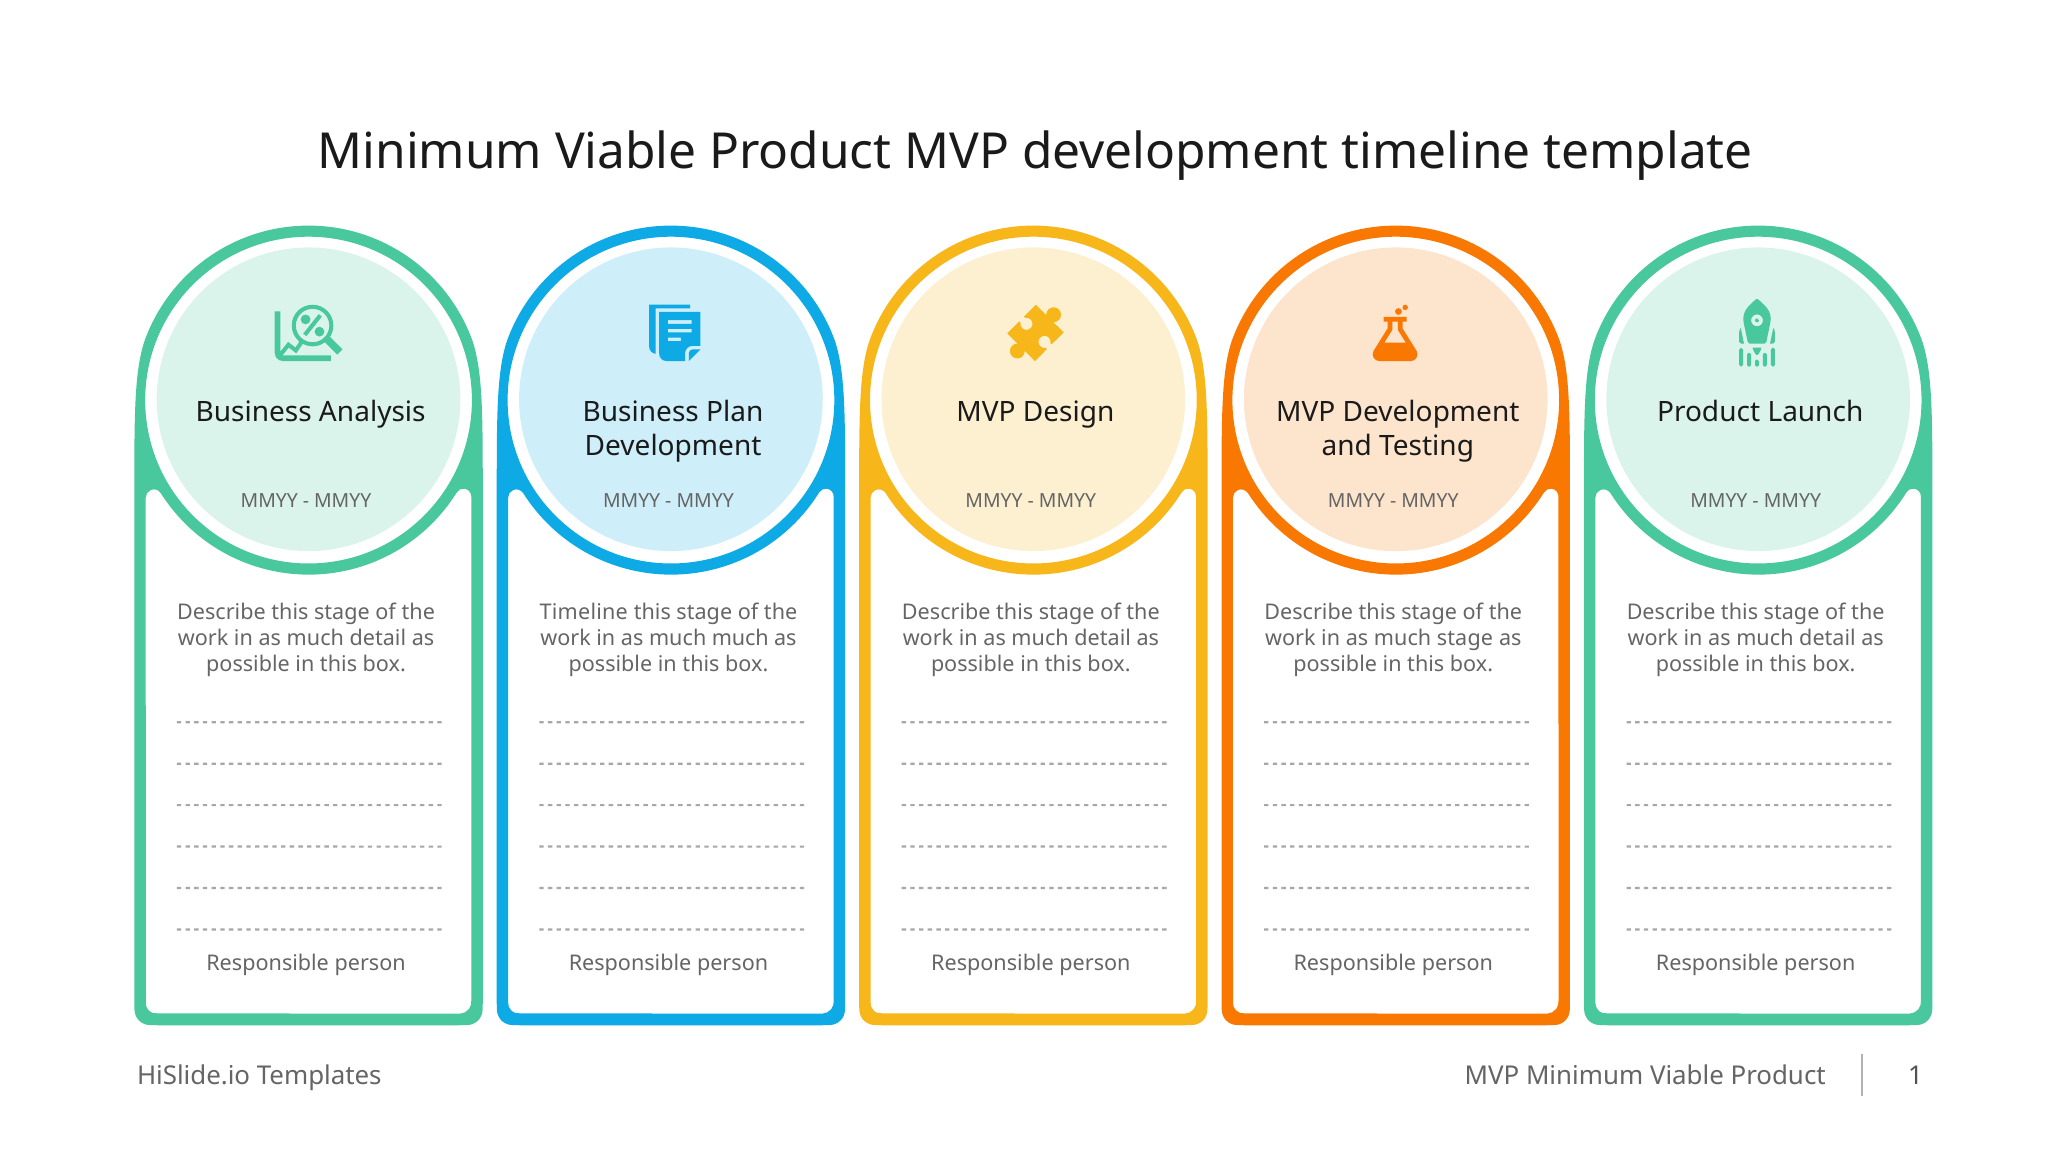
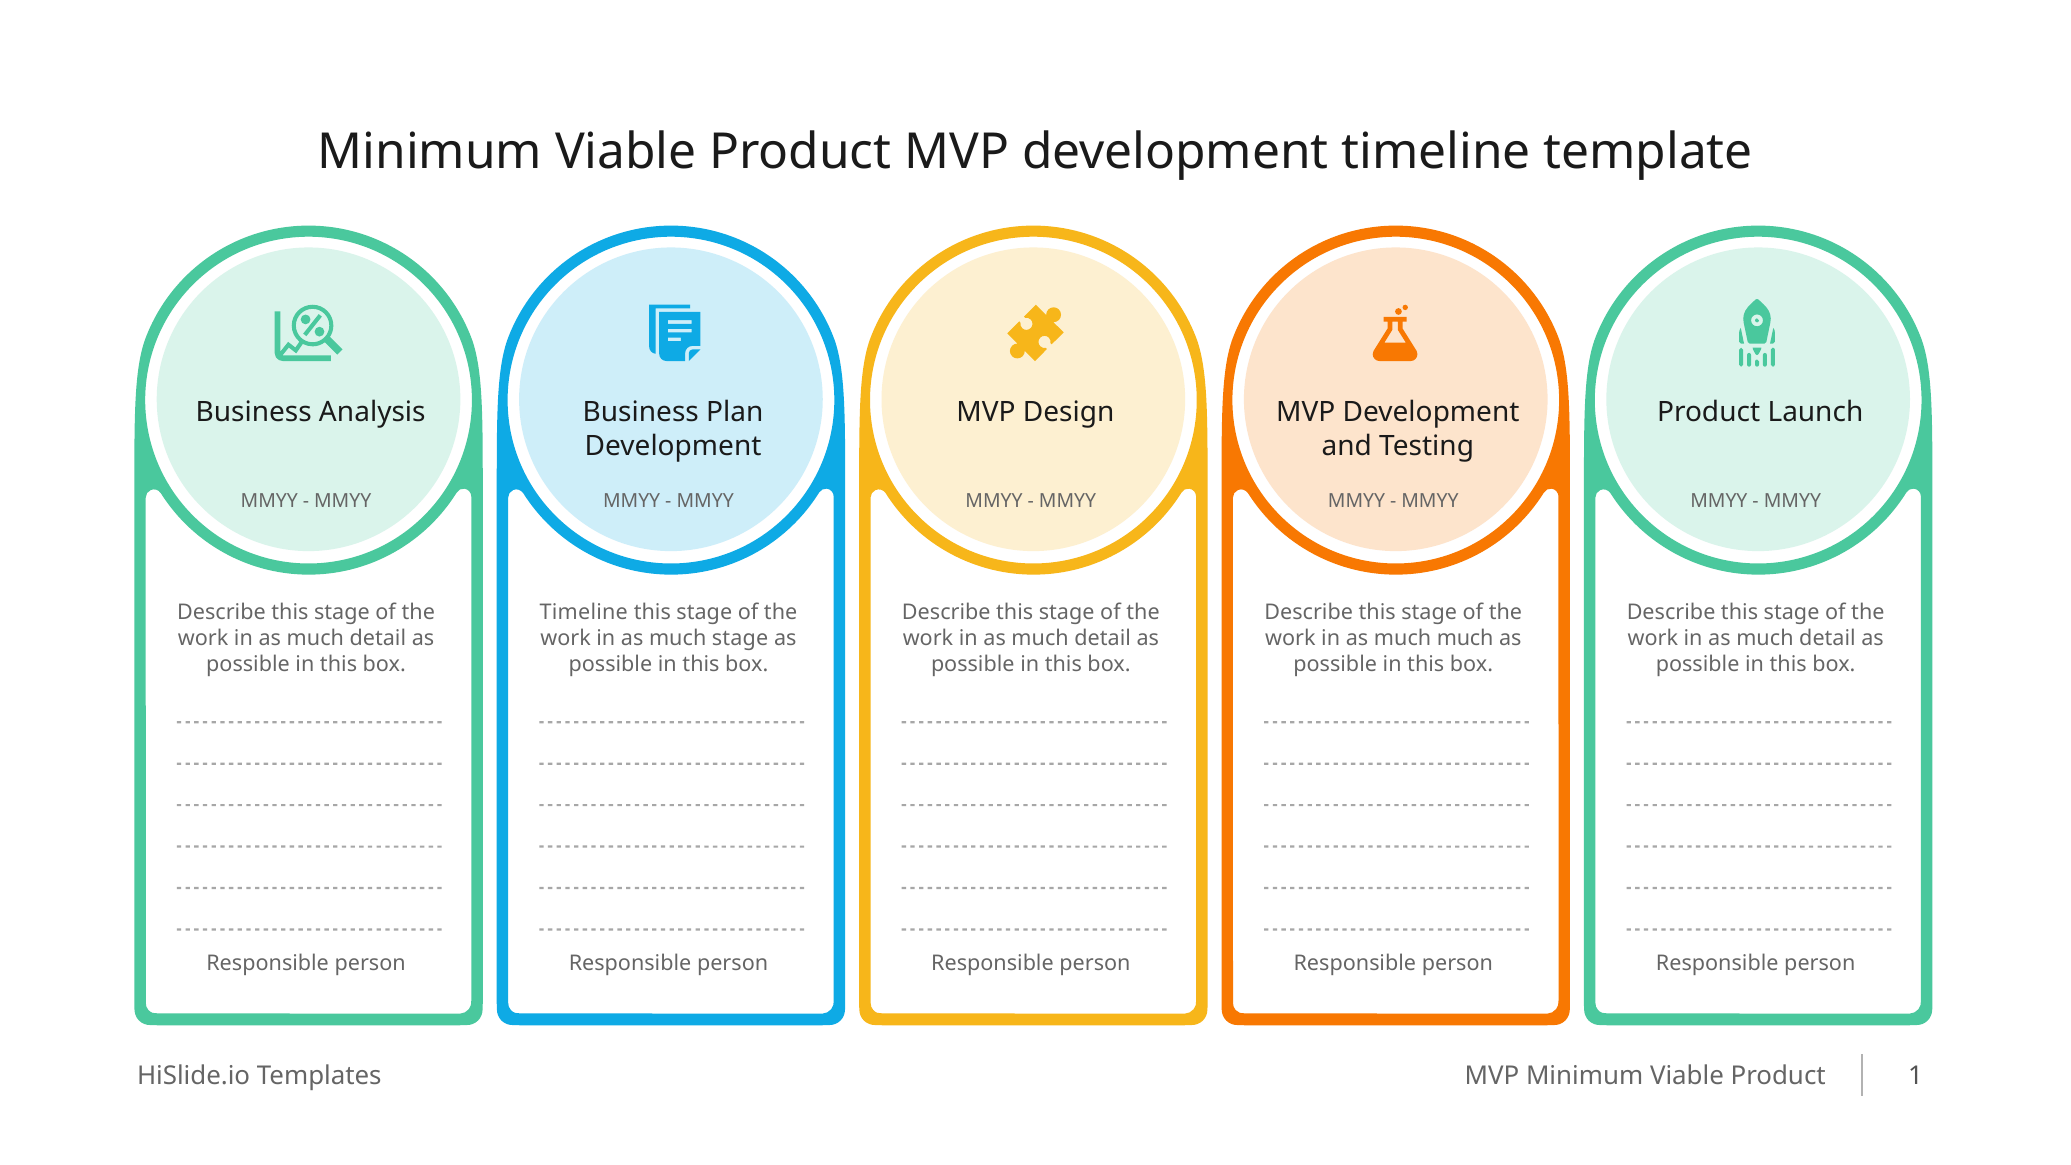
much much: much -> stage (740, 639)
much stage: stage -> much (1465, 639)
